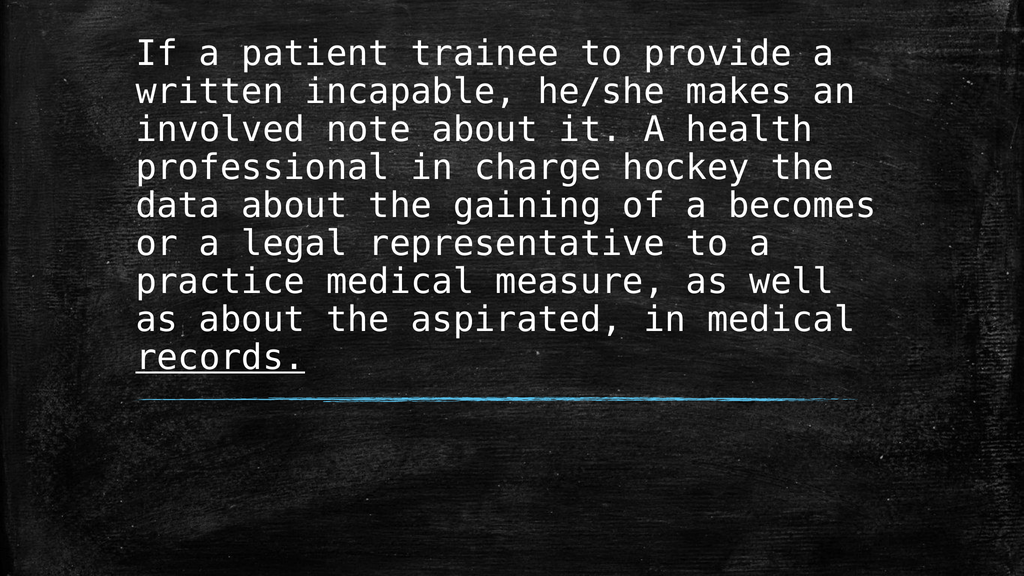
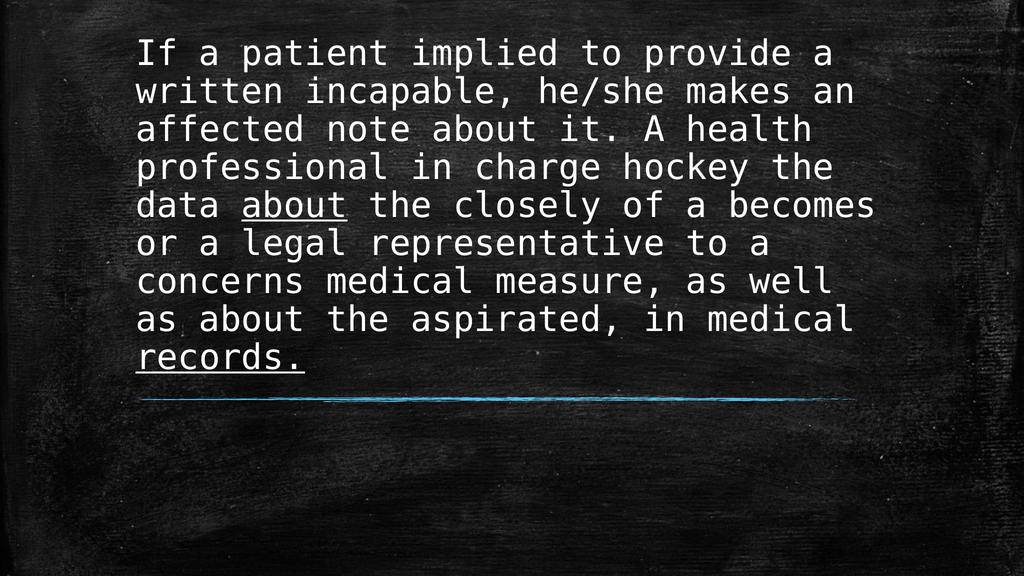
trainee: trainee -> implied (485, 53)
involved: involved -> affected (220, 129)
about underline: none -> present (294, 205)
gaining: gaining -> closely (527, 205)
practice: practice -> concerns (220, 281)
